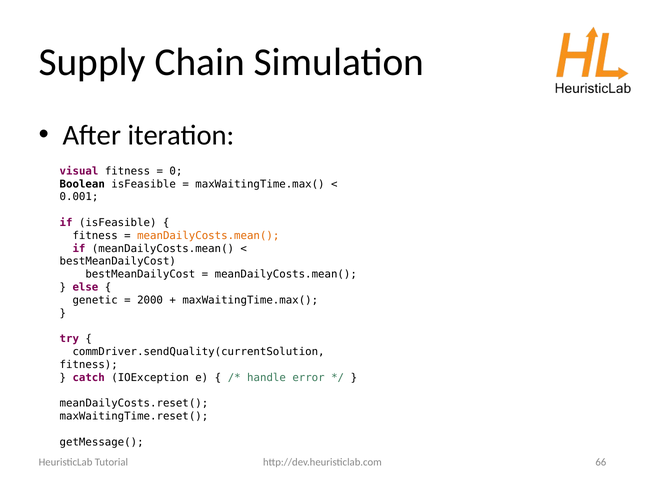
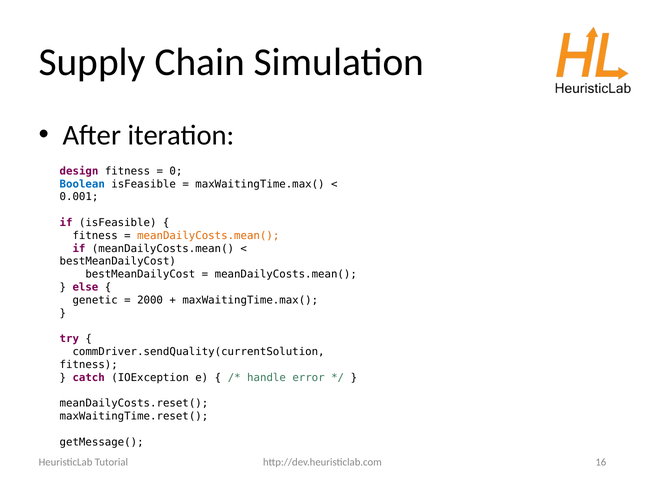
visual: visual -> design (79, 171)
Boolean colour: black -> blue (82, 184)
66: 66 -> 16 (601, 462)
